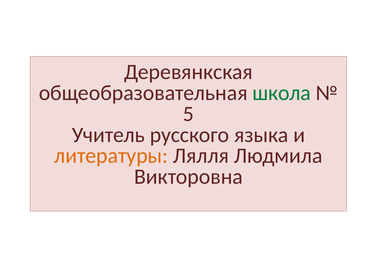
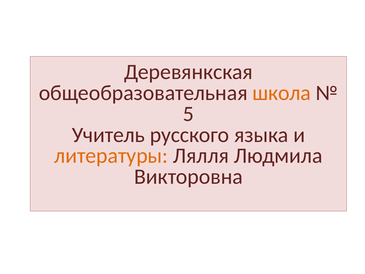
школа colour: green -> orange (282, 93)
